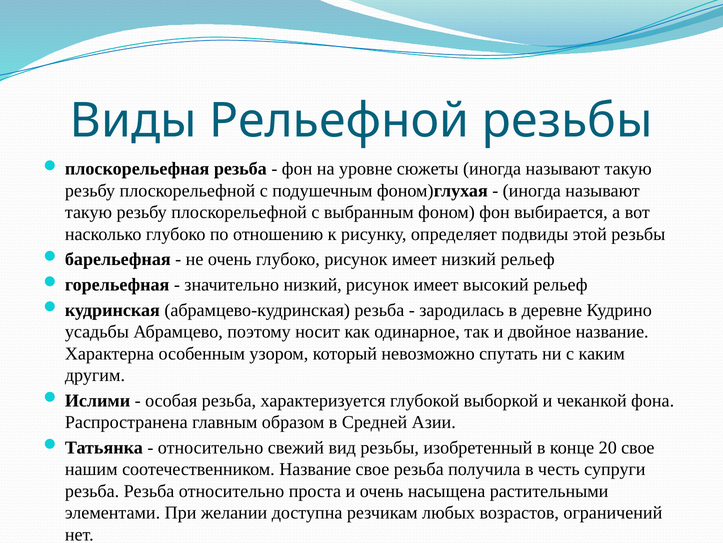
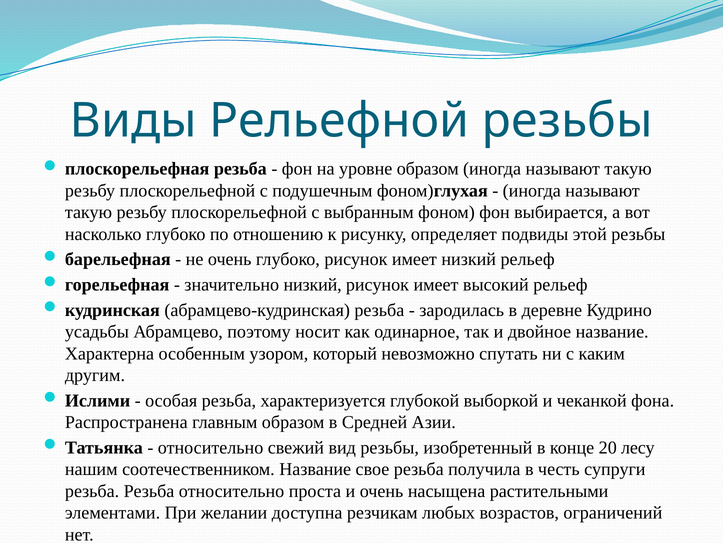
уровне сюжеты: сюжеты -> образом (428, 169)
20 свое: свое -> лесу (638, 447)
